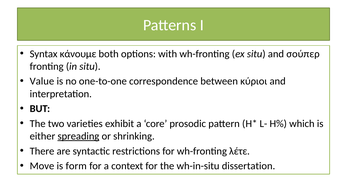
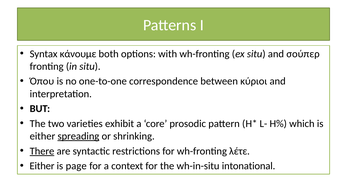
Value: Value -> Όπου (42, 81)
There underline: none -> present (42, 151)
Move: Move -> Either (42, 166)
form: form -> page (76, 166)
dissertation: dissertation -> intonational (249, 166)
